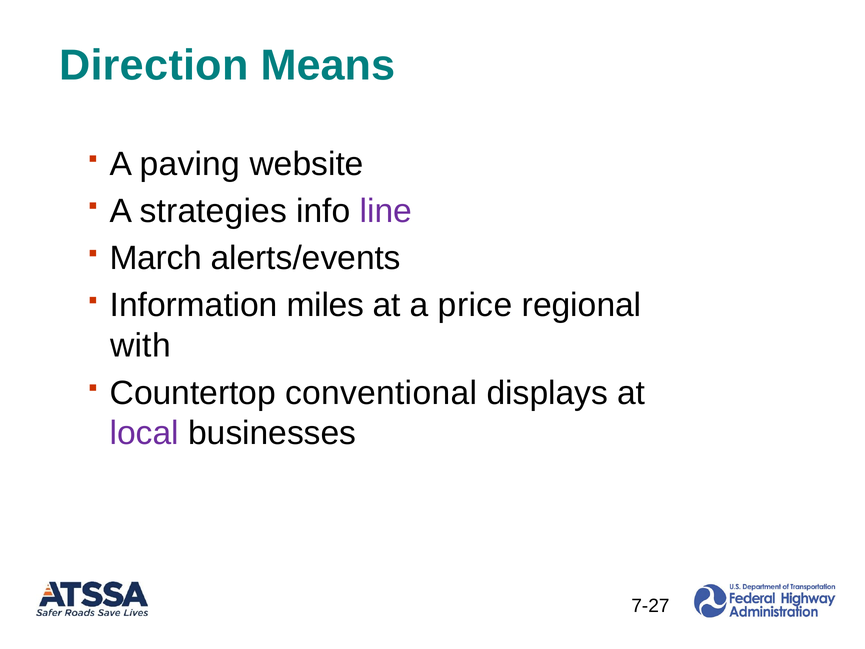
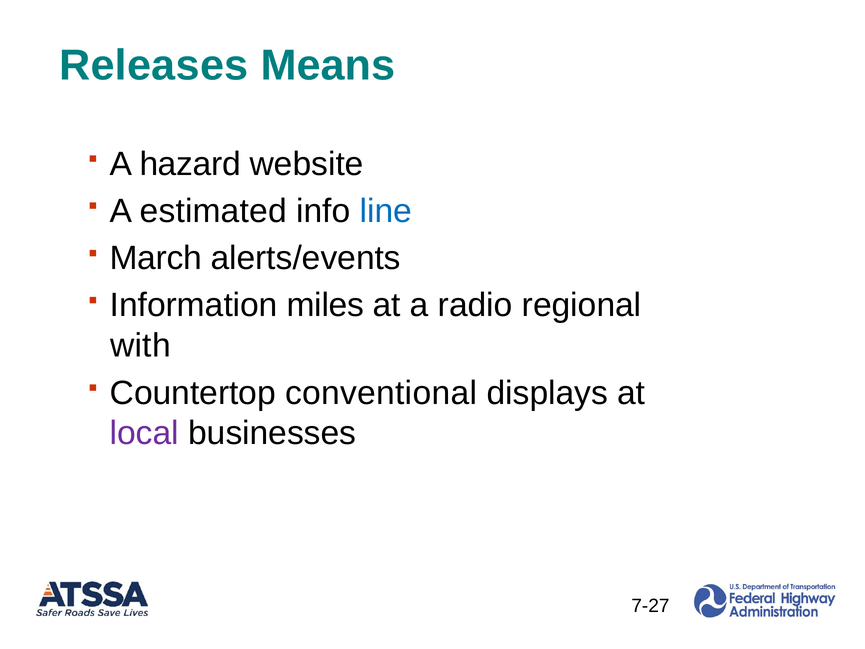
Direction: Direction -> Releases (154, 66)
paving: paving -> hazard (190, 164)
strategies: strategies -> estimated (213, 211)
line colour: purple -> blue (386, 211)
price: price -> radio (475, 305)
